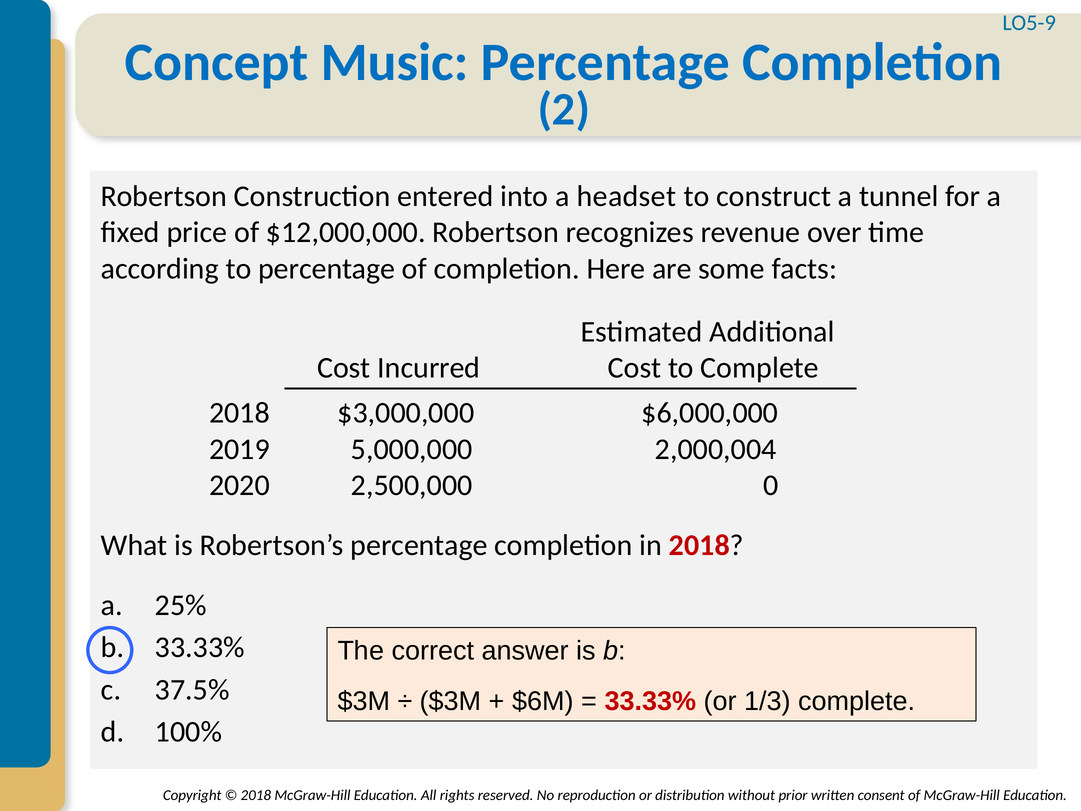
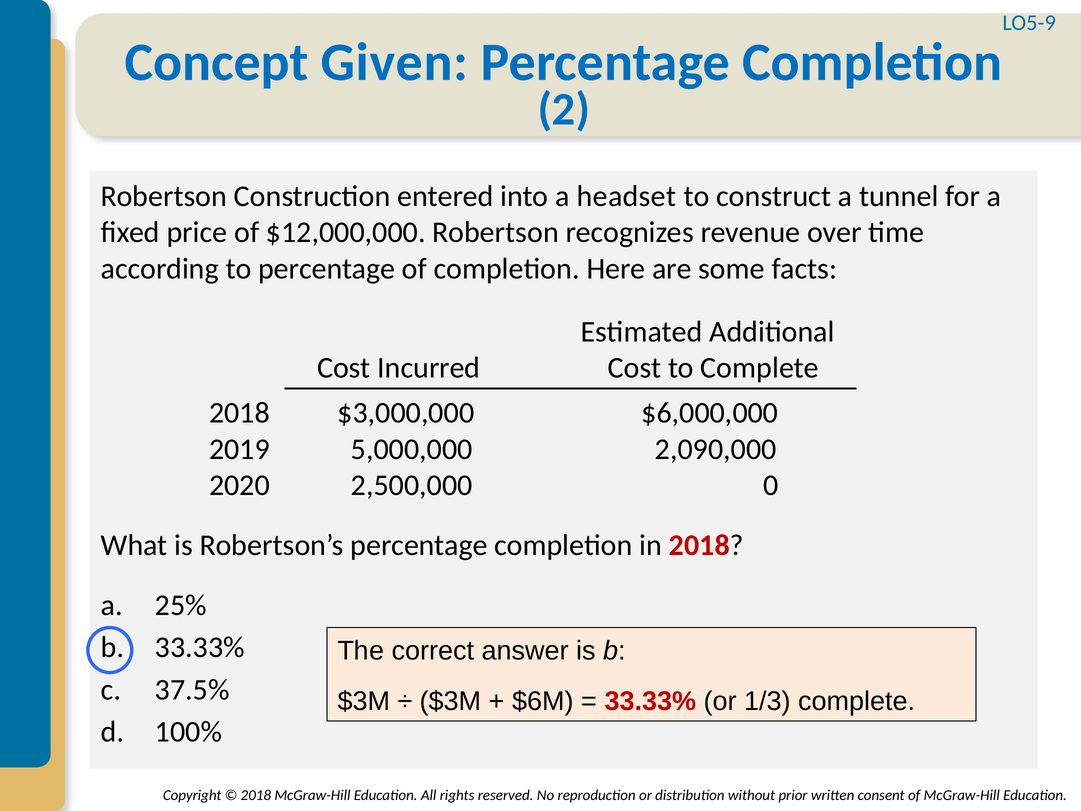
Music: Music -> Given (394, 62)
2,000,004: 2,000,004 -> 2,090,000 (716, 449)
